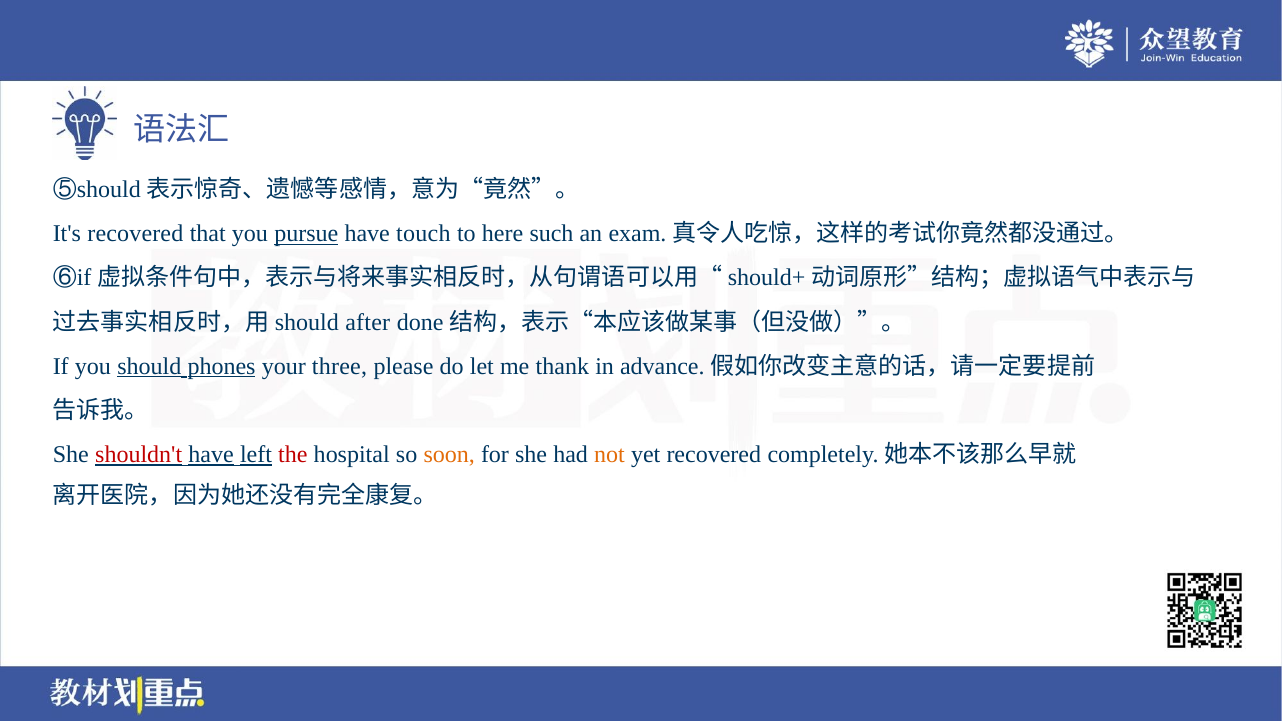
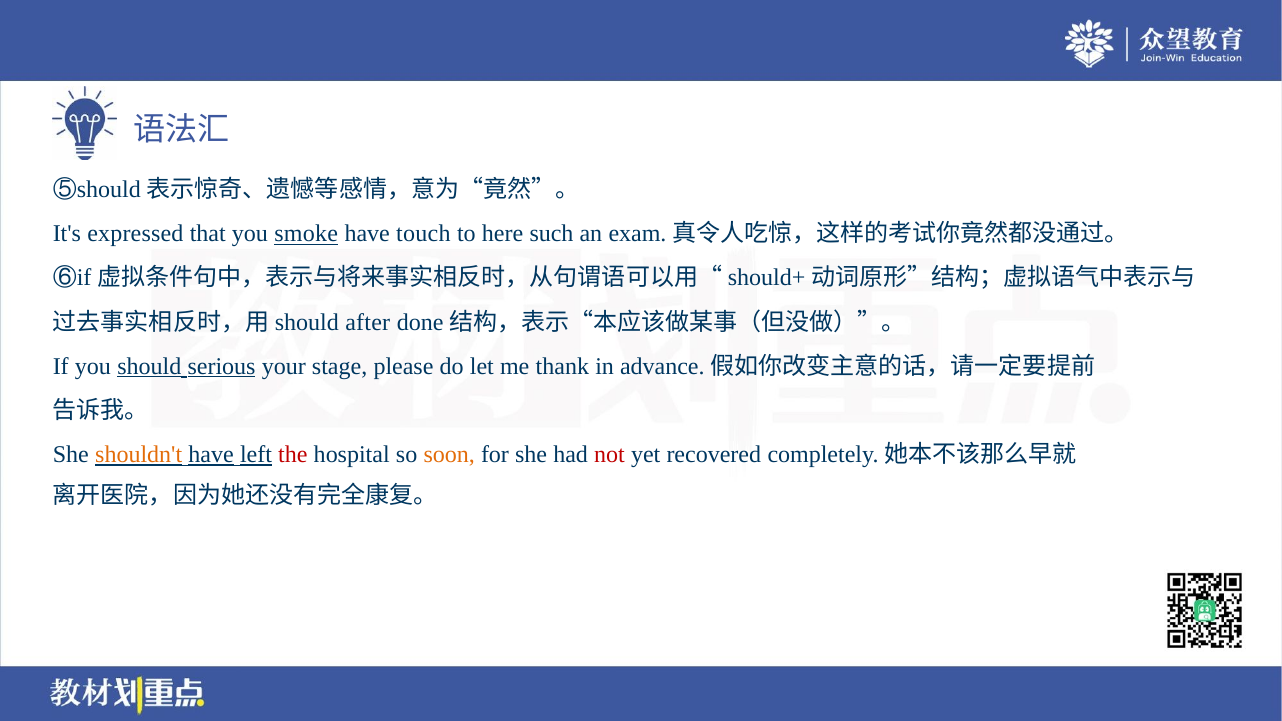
It's recovered: recovered -> expressed (135, 234)
pursue: pursue -> smoke (306, 234)
phones: phones -> serious (222, 366)
three: three -> stage (340, 366)
shouldn't colour: red -> orange (139, 454)
not colour: orange -> red (609, 454)
